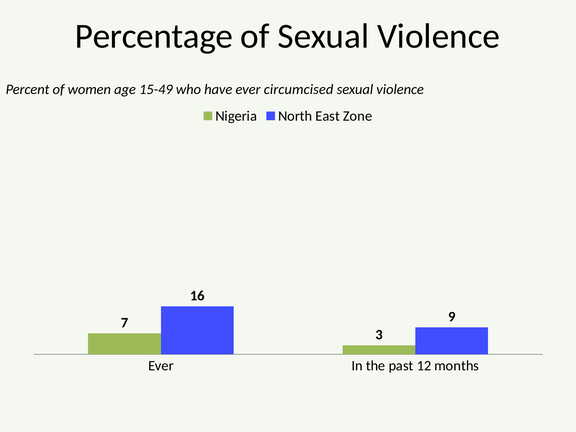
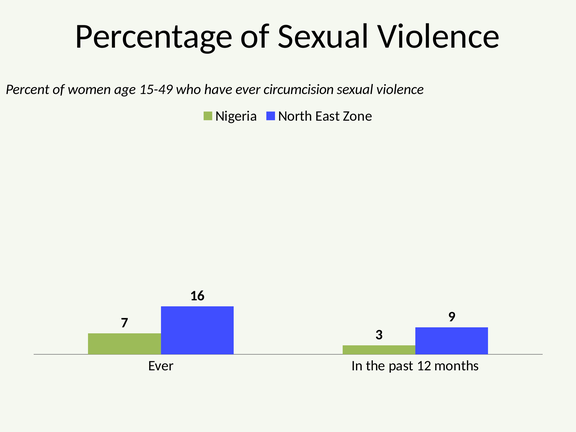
circumcised: circumcised -> circumcision (299, 89)
